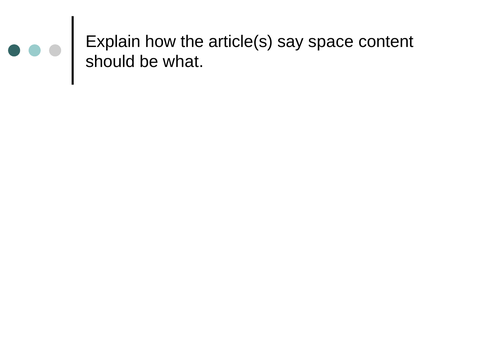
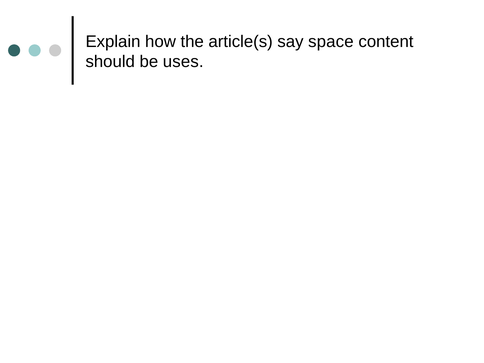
what: what -> uses (183, 62)
